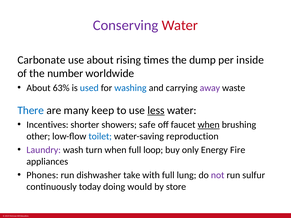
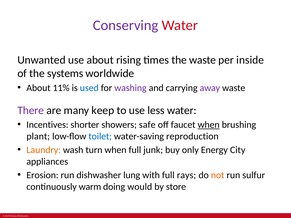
Carbonate: Carbonate -> Unwanted (41, 60)
the dump: dump -> waste (203, 60)
number: number -> systems (65, 74)
63%: 63% -> 11% (61, 88)
washing colour: blue -> purple (130, 88)
There colour: blue -> purple (31, 110)
less underline: present -> none (156, 110)
other: other -> plant (38, 136)
Laundry colour: purple -> orange (44, 150)
loop: loop -> junk (153, 150)
Fire: Fire -> City (238, 150)
Phones: Phones -> Erosion (42, 175)
take: take -> lung (132, 175)
lung: lung -> rays (186, 175)
not colour: purple -> orange (218, 175)
today: today -> warm (90, 187)
